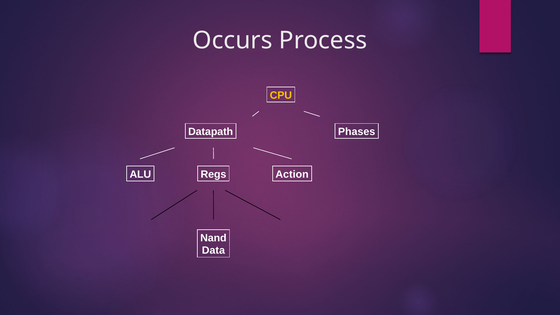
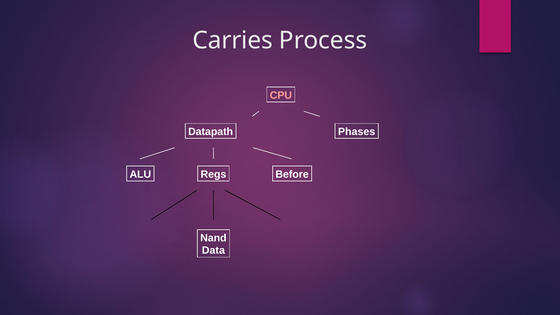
Occurs: Occurs -> Carries (233, 40)
CPU colour: yellow -> pink (281, 95)
Action: Action -> Before (292, 174)
